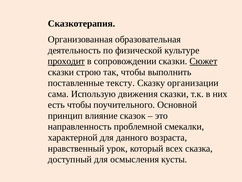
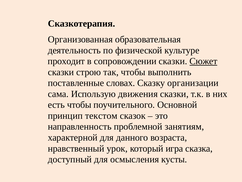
проходит underline: present -> none (66, 61)
тексту: тексту -> словах (121, 83)
влияние: влияние -> текстом (101, 115)
смекалки: смекалки -> занятиям (184, 126)
всех: всех -> игра (174, 148)
